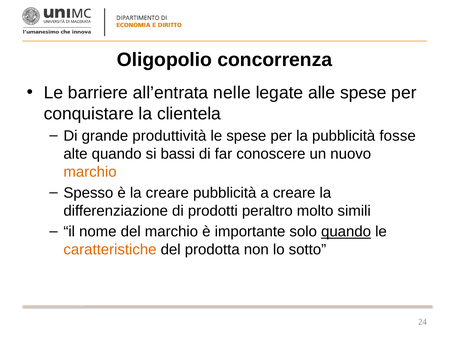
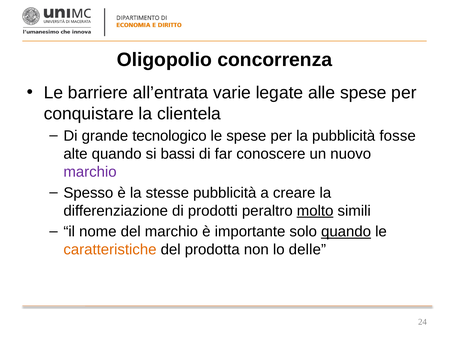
nelle: nelle -> varie (232, 93)
produttività: produttività -> tecnologico (169, 136)
marchio colour: orange -> purple (90, 172)
la creare: creare -> stesse (167, 193)
molto underline: none -> present (315, 211)
sotto: sotto -> delle (307, 250)
